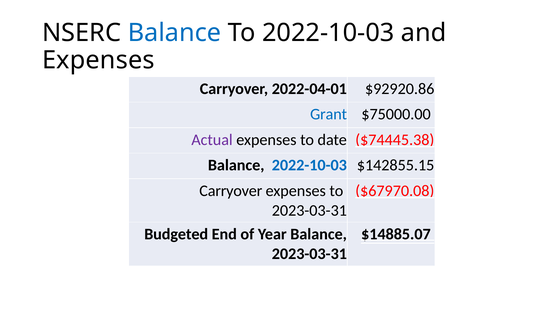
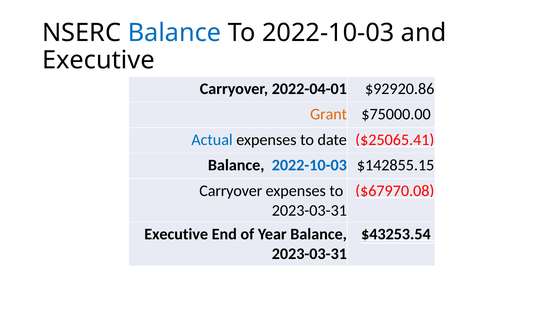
Expenses: Expenses -> Executive (98, 60)
Grant colour: blue -> orange (329, 114)
Actual colour: purple -> blue (212, 140)
$74445.38: $74445.38 -> $25065.41 (395, 140)
Budgeted: Budgeted -> Executive (176, 234)
$14885.07: $14885.07 -> $43253.54 (396, 234)
